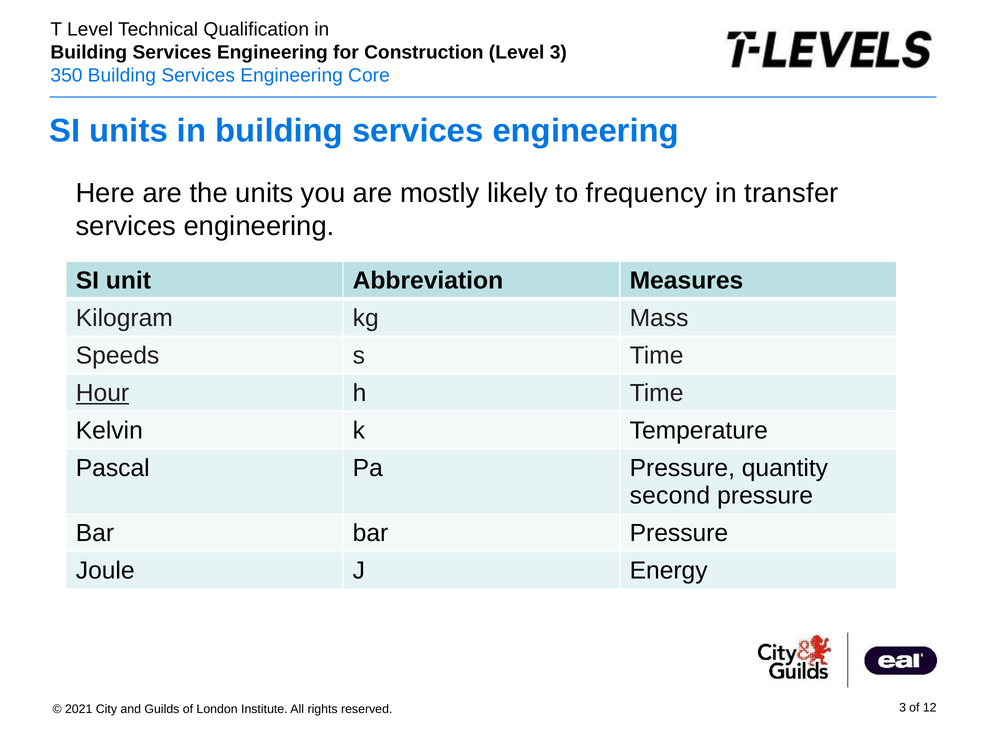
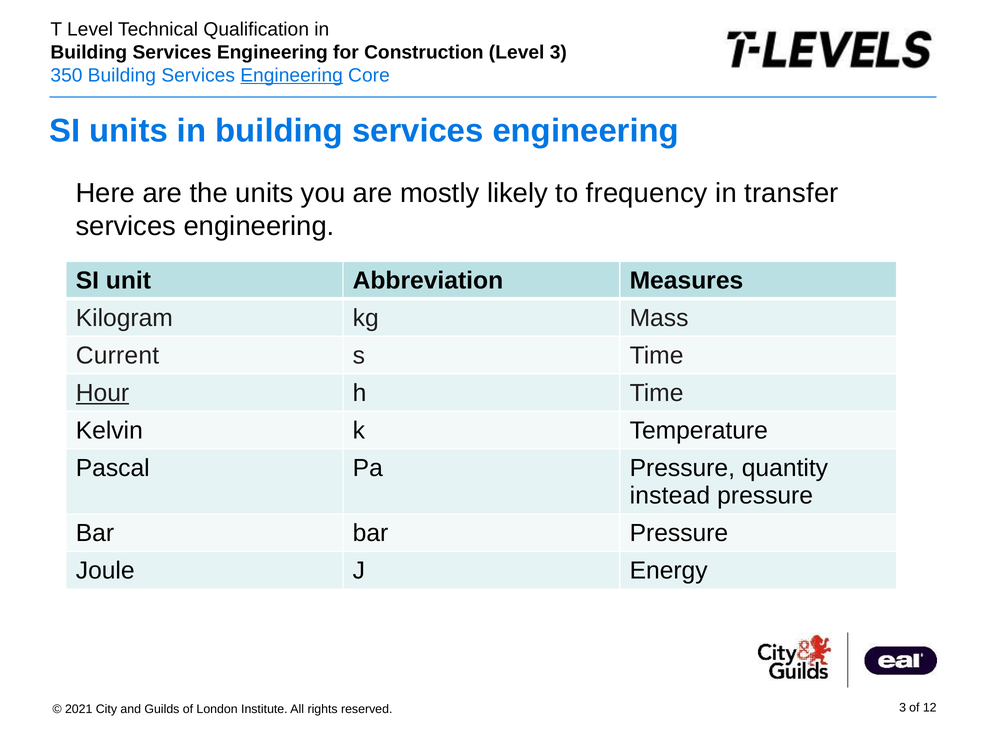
Engineering underline: none -> present (292, 75)
Speeds: Speeds -> Current (117, 355)
second: second -> instead (670, 495)
